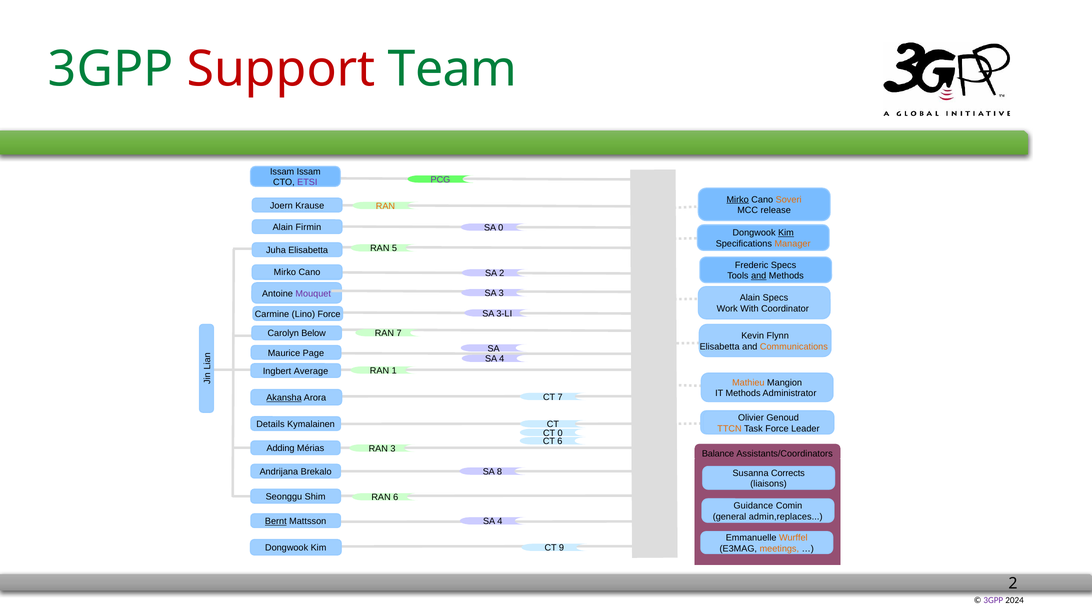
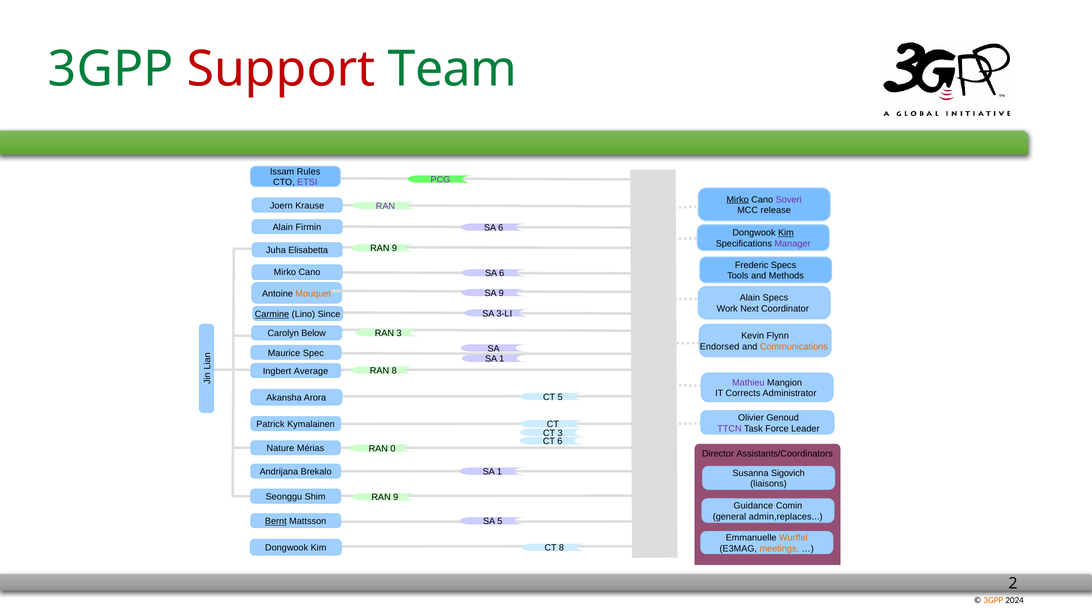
Issam Issam: Issam -> Rules (309, 172)
Soveri colour: orange -> purple (789, 200)
RAN colour: orange -> purple (385, 206)
0: 0 -> 6 (501, 228)
Manager colour: orange -> purple (793, 244)
5: 5 -> 9 (395, 249)
2: 2 -> 6 (502, 273)
and underline: present -> none (759, 276)
Mouquet colour: purple -> orange (313, 294)
SA 3: 3 -> 9 (501, 293)
With: With -> Next (749, 309)
Carmine underline: none -> present (272, 314)
Lino Force: Force -> Since (329, 314)
RAN 7: 7 -> 3 (399, 333)
Elisabetta: Elisabetta -> Endorsed (720, 347)
Page: Page -> Spec (313, 353)
4: 4 -> 1 (502, 359)
RAN 1: 1 -> 8 (394, 371)
Mathieu colour: orange -> purple (748, 383)
IT Methods: Methods -> Corrects (743, 394)
CT 7: 7 -> 5 (560, 397)
Akansha underline: present -> none (284, 398)
Details: Details -> Patrick (270, 424)
TTCN colour: orange -> purple (729, 429)
CT 0: 0 -> 3 (560, 433)
Adding: Adding -> Nature (280, 449)
RAN 3: 3 -> 0 (393, 449)
Balance: Balance -> Director (718, 454)
8: 8 -> 1 (499, 472)
Corrects: Corrects -> Sigovich (788, 473)
6: 6 -> 9 (396, 498)
4: 4 -> 5 (500, 522)
CT 9: 9 -> 8 (562, 548)
3GPP colour: purple -> orange (993, 600)
